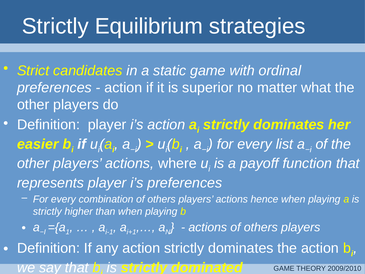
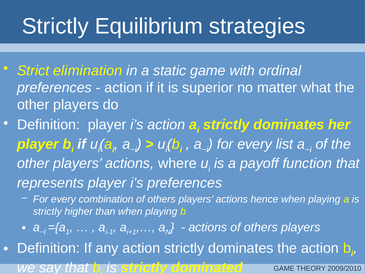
candidates: candidates -> elimination (88, 71)
easier: easier -> player (38, 144)
